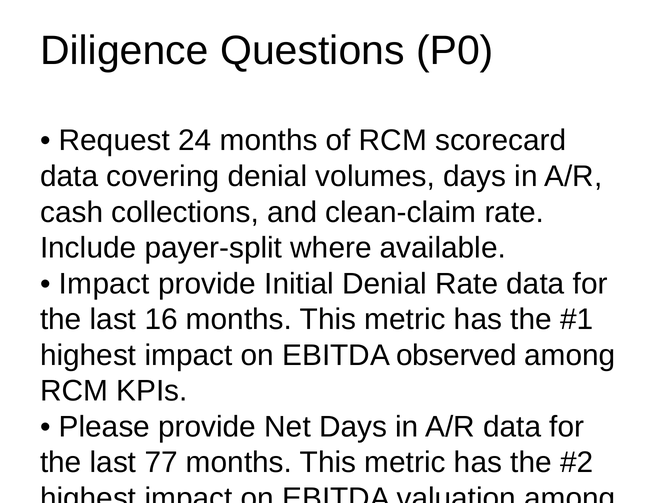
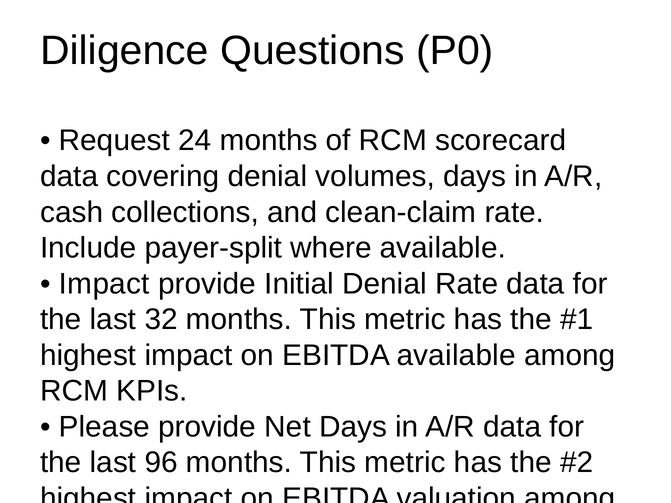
16: 16 -> 32 (161, 320)
EBITDA observed: observed -> available (456, 355)
77: 77 -> 96 (161, 463)
